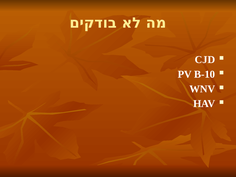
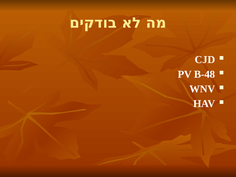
B-10: B-10 -> B-48 (205, 74)
